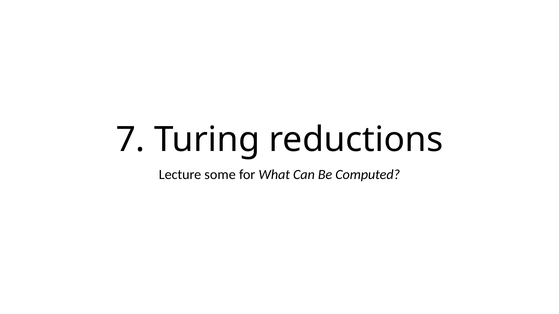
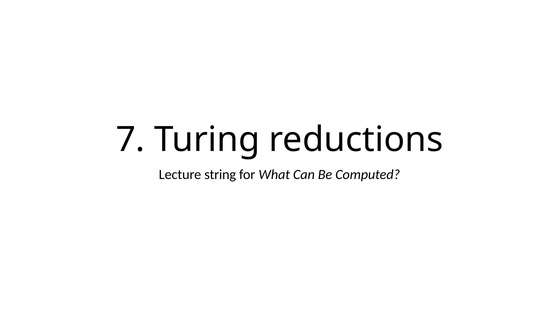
some: some -> string (220, 175)
